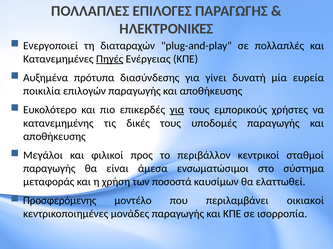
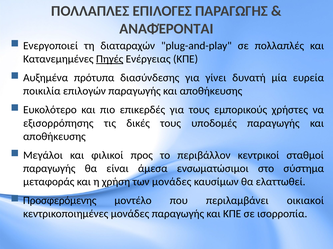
ΗΛΕΚΤΡΟΝΙΚΈΣ: ΗΛΕΚΤΡΟΝΙΚΈΣ -> ΑΝΑΦΈΡΟΝΤΑΙ (166, 29)
για underline: present -> none (177, 110)
κατανεμημένης: κατανεμημένης -> εξισορρόπησης (58, 123)
των ποσοστά: ποσοστά -> μονάδες (172, 182)
